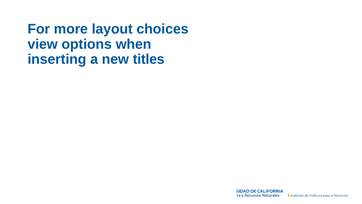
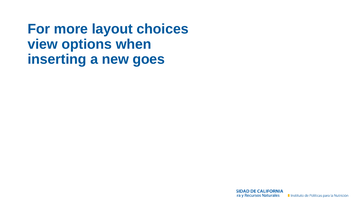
titles: titles -> goes (149, 59)
